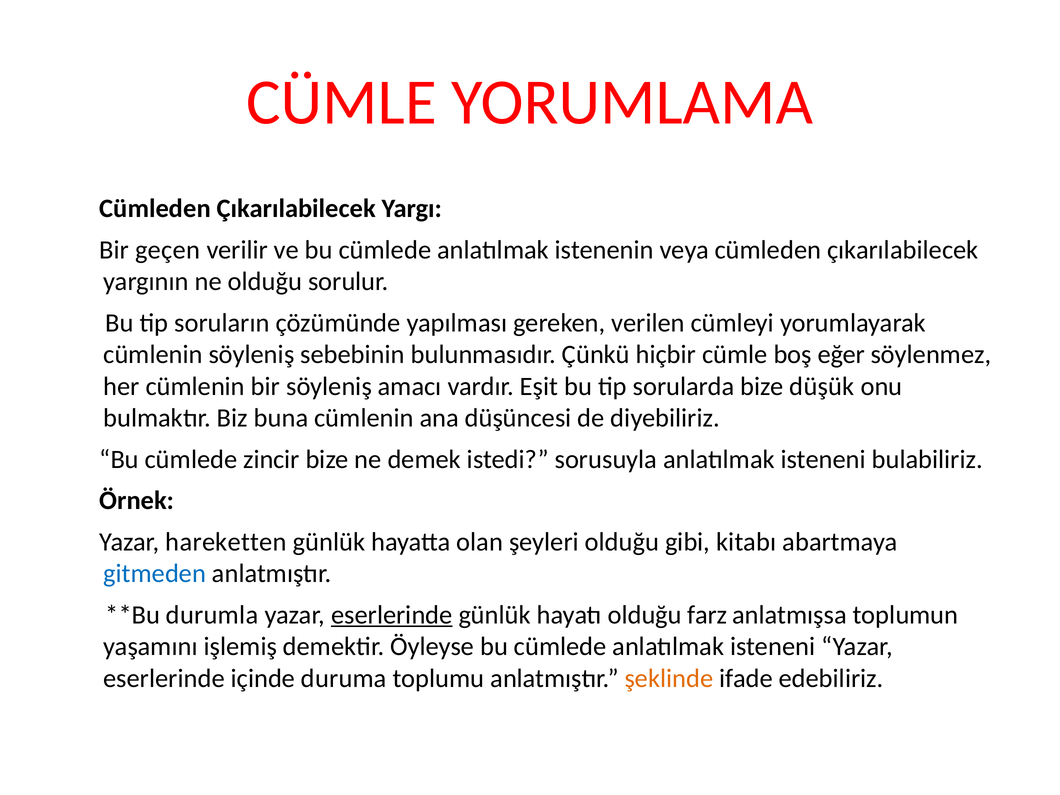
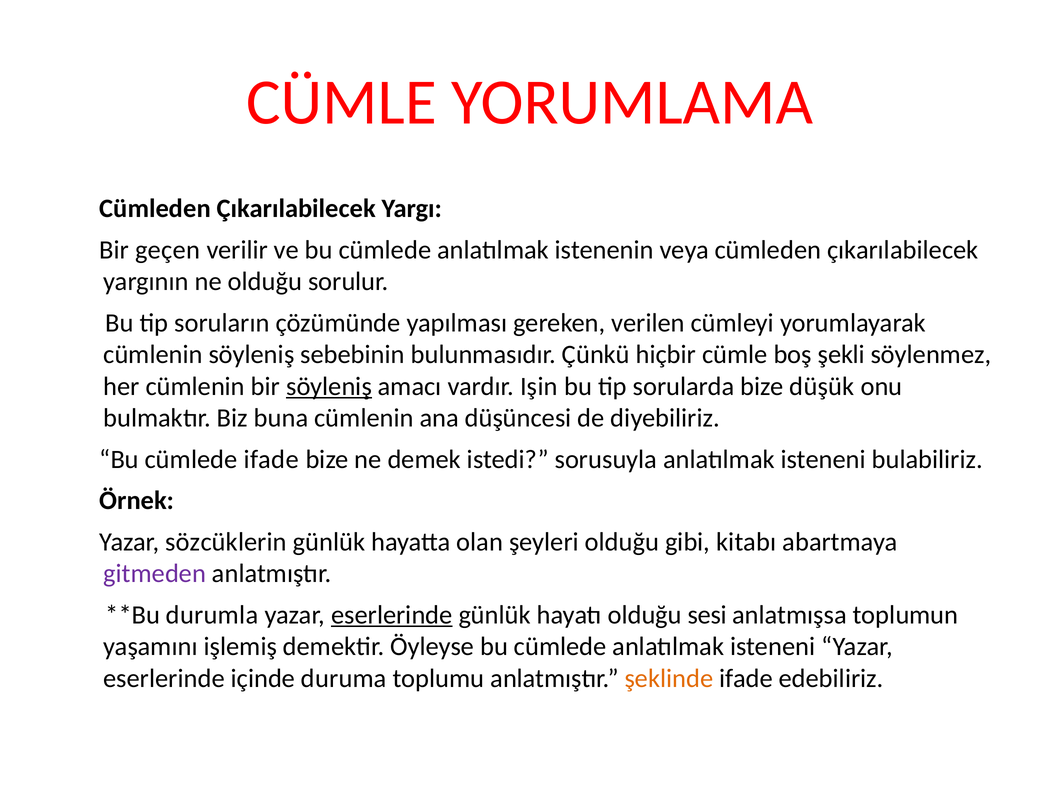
eğer: eğer -> şekli (841, 355)
söyleniş underline: none -> present (329, 386)
Eşit: Eşit -> Işin (539, 386)
cümlede zincir: zincir -> ifade (271, 459)
hareketten: hareketten -> sözcüklerin (226, 542)
gitmeden colour: blue -> purple (155, 574)
farz: farz -> sesi (707, 615)
